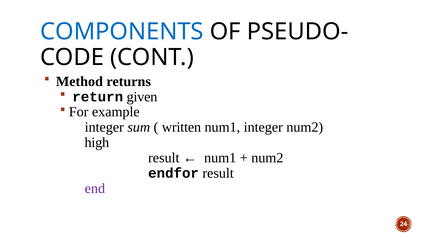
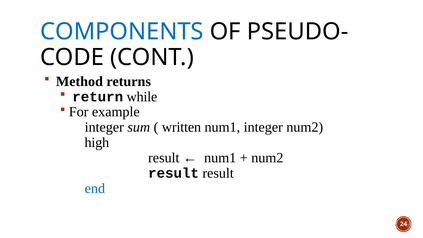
given: given -> while (142, 97)
endfor: endfor -> result (174, 173)
end colour: purple -> blue (95, 188)
